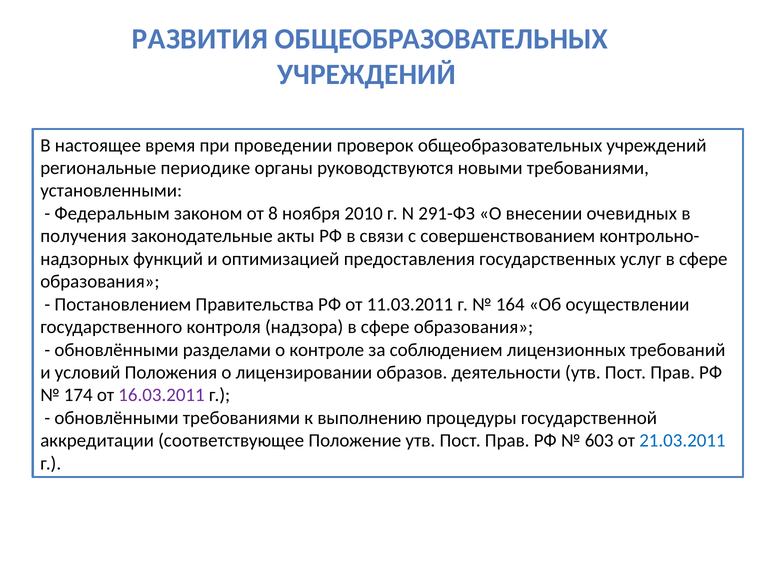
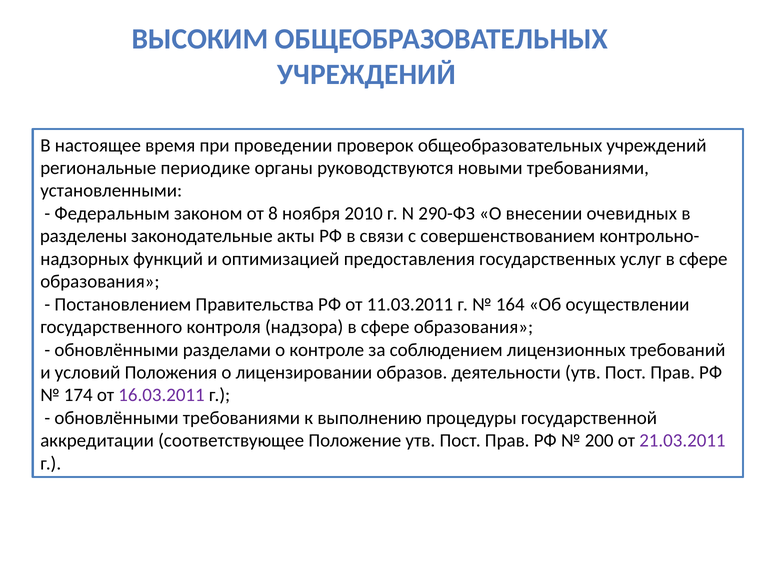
РАЗВИТИЯ: РАЗВИТИЯ -> ВЫСОКИМ (200, 39)
291-ФЗ: 291-ФЗ -> 290-ФЗ (447, 214)
получения: получения -> разделены (84, 236)
603: 603 -> 200 (599, 441)
21.03.2011 colour: blue -> purple (682, 441)
